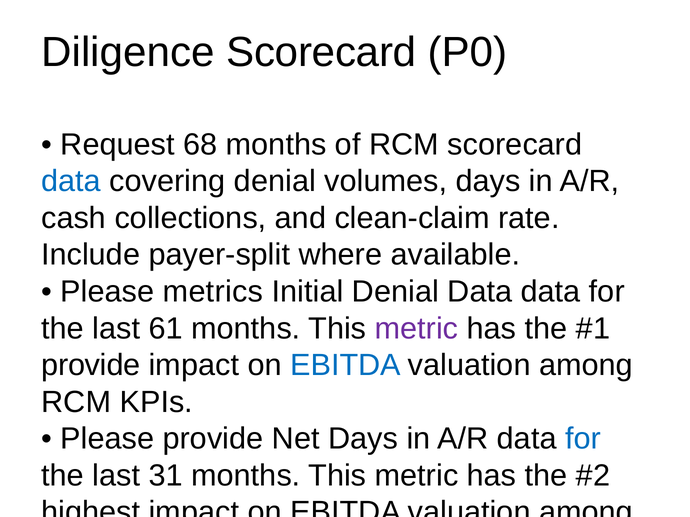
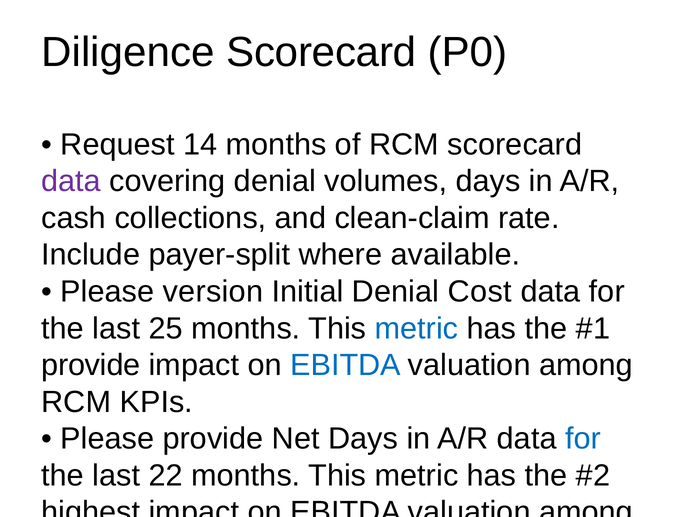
68: 68 -> 14 (200, 145)
data colour: blue -> purple (71, 182)
metrics: metrics -> version (213, 292)
Denial Data: Data -> Cost (480, 292)
61: 61 -> 25 (166, 329)
metric colour: purple -> blue (417, 329)
31: 31 -> 22 (166, 476)
